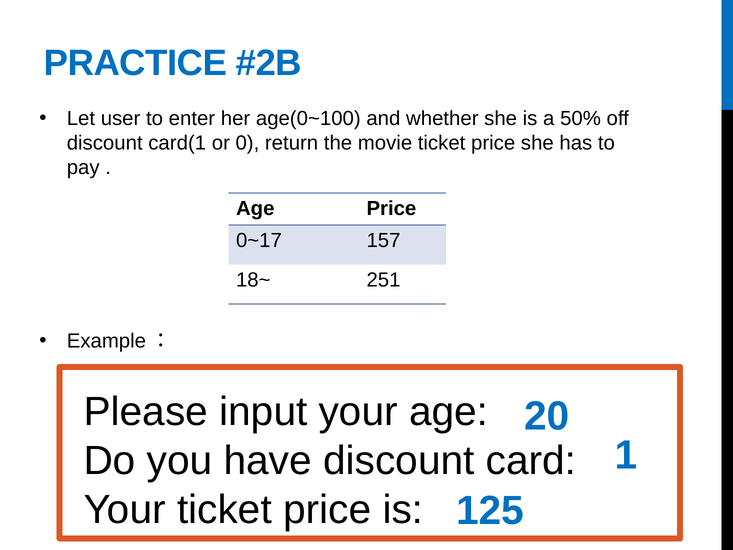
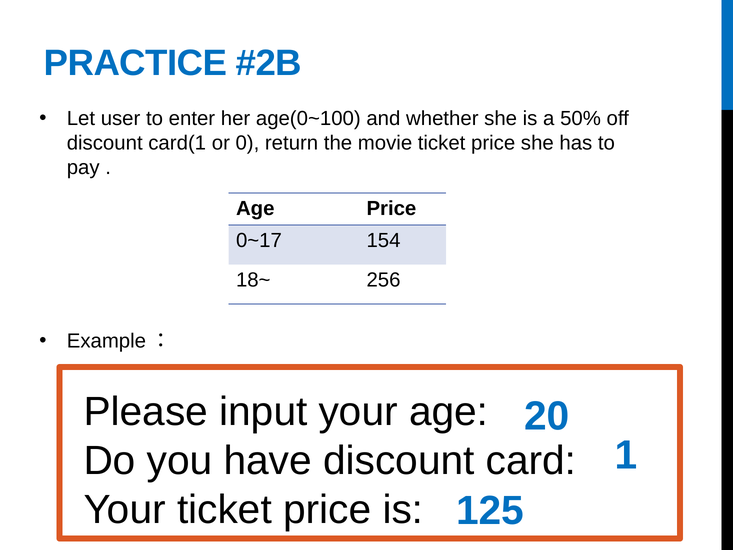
157: 157 -> 154 (383, 240)
251: 251 -> 256 (383, 280)
